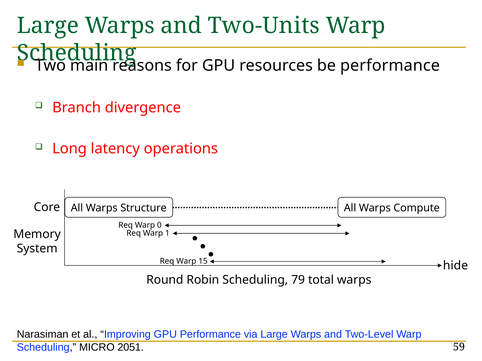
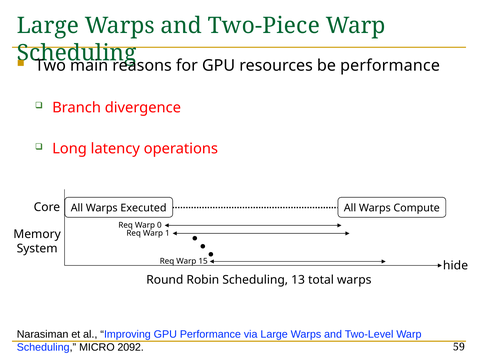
Two-Units: Two-Units -> Two-Piece (264, 26)
Structure: Structure -> Executed (143, 208)
79: 79 -> 13 (298, 280)
2051: 2051 -> 2092 (131, 348)
